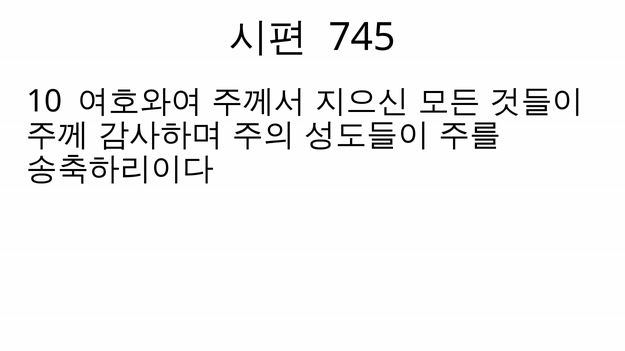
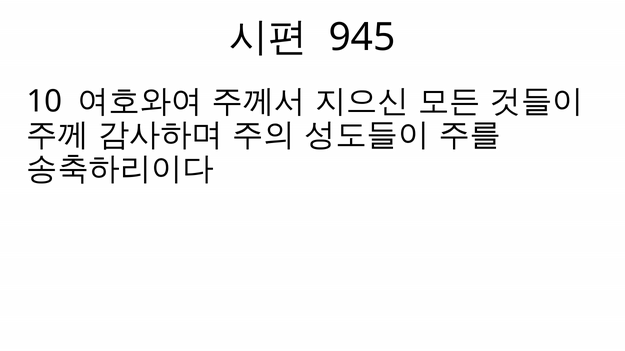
745: 745 -> 945 (362, 38)
